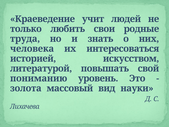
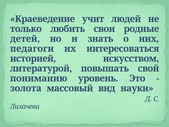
труда: труда -> детей (25, 39)
человека: человека -> педагоги (32, 49)
